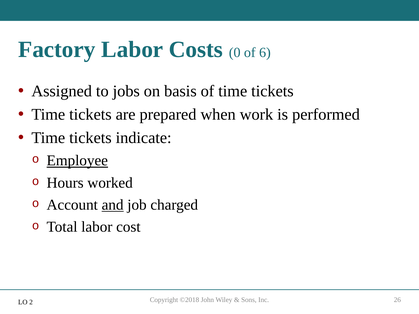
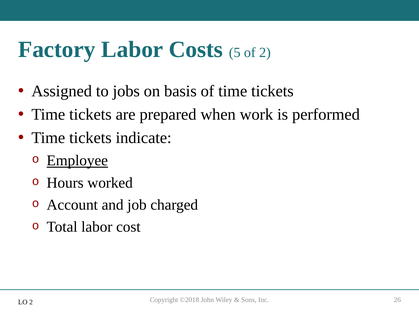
0: 0 -> 5 (235, 53)
of 6: 6 -> 2 (265, 53)
and underline: present -> none (113, 205)
